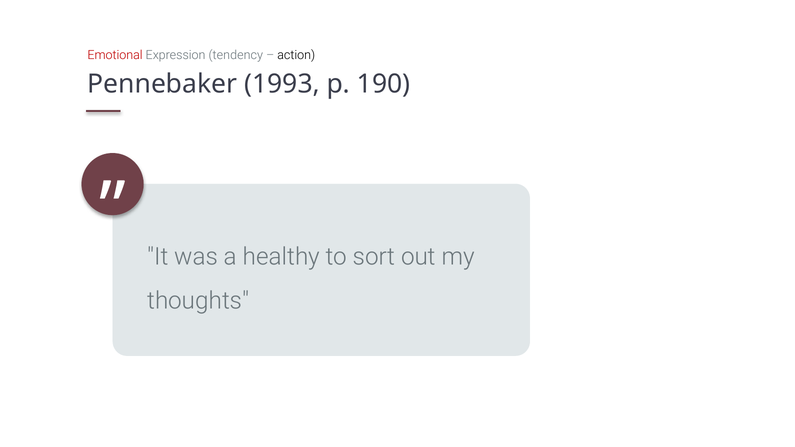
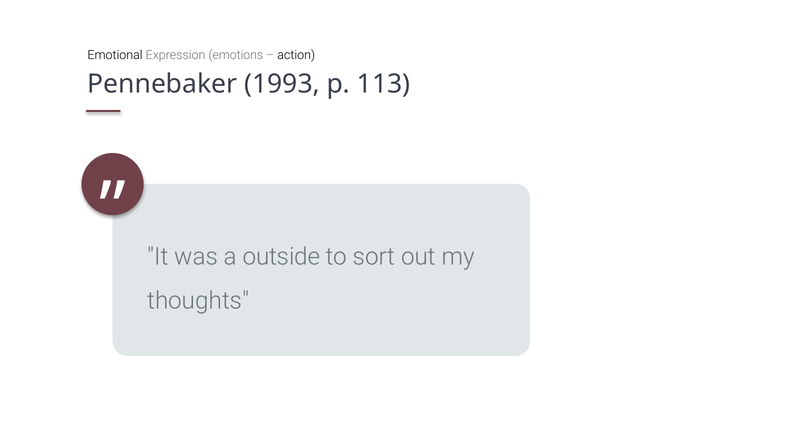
Emotional colour: red -> black (115, 55)
tendency: tendency -> emotions (236, 55)
190: 190 -> 113 (384, 84)
healthy: healthy -> outside (281, 257)
